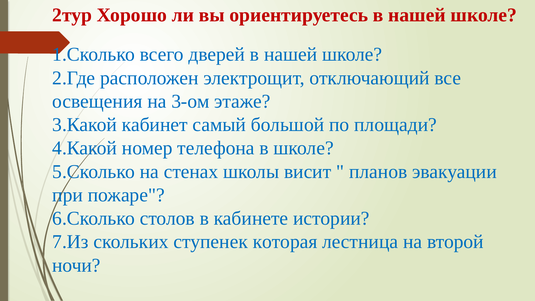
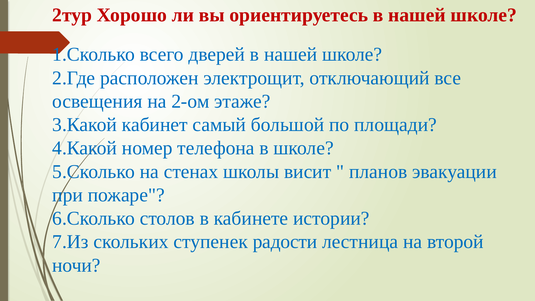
3-ом: 3-ом -> 2-ом (190, 101)
которая: которая -> радости (285, 242)
